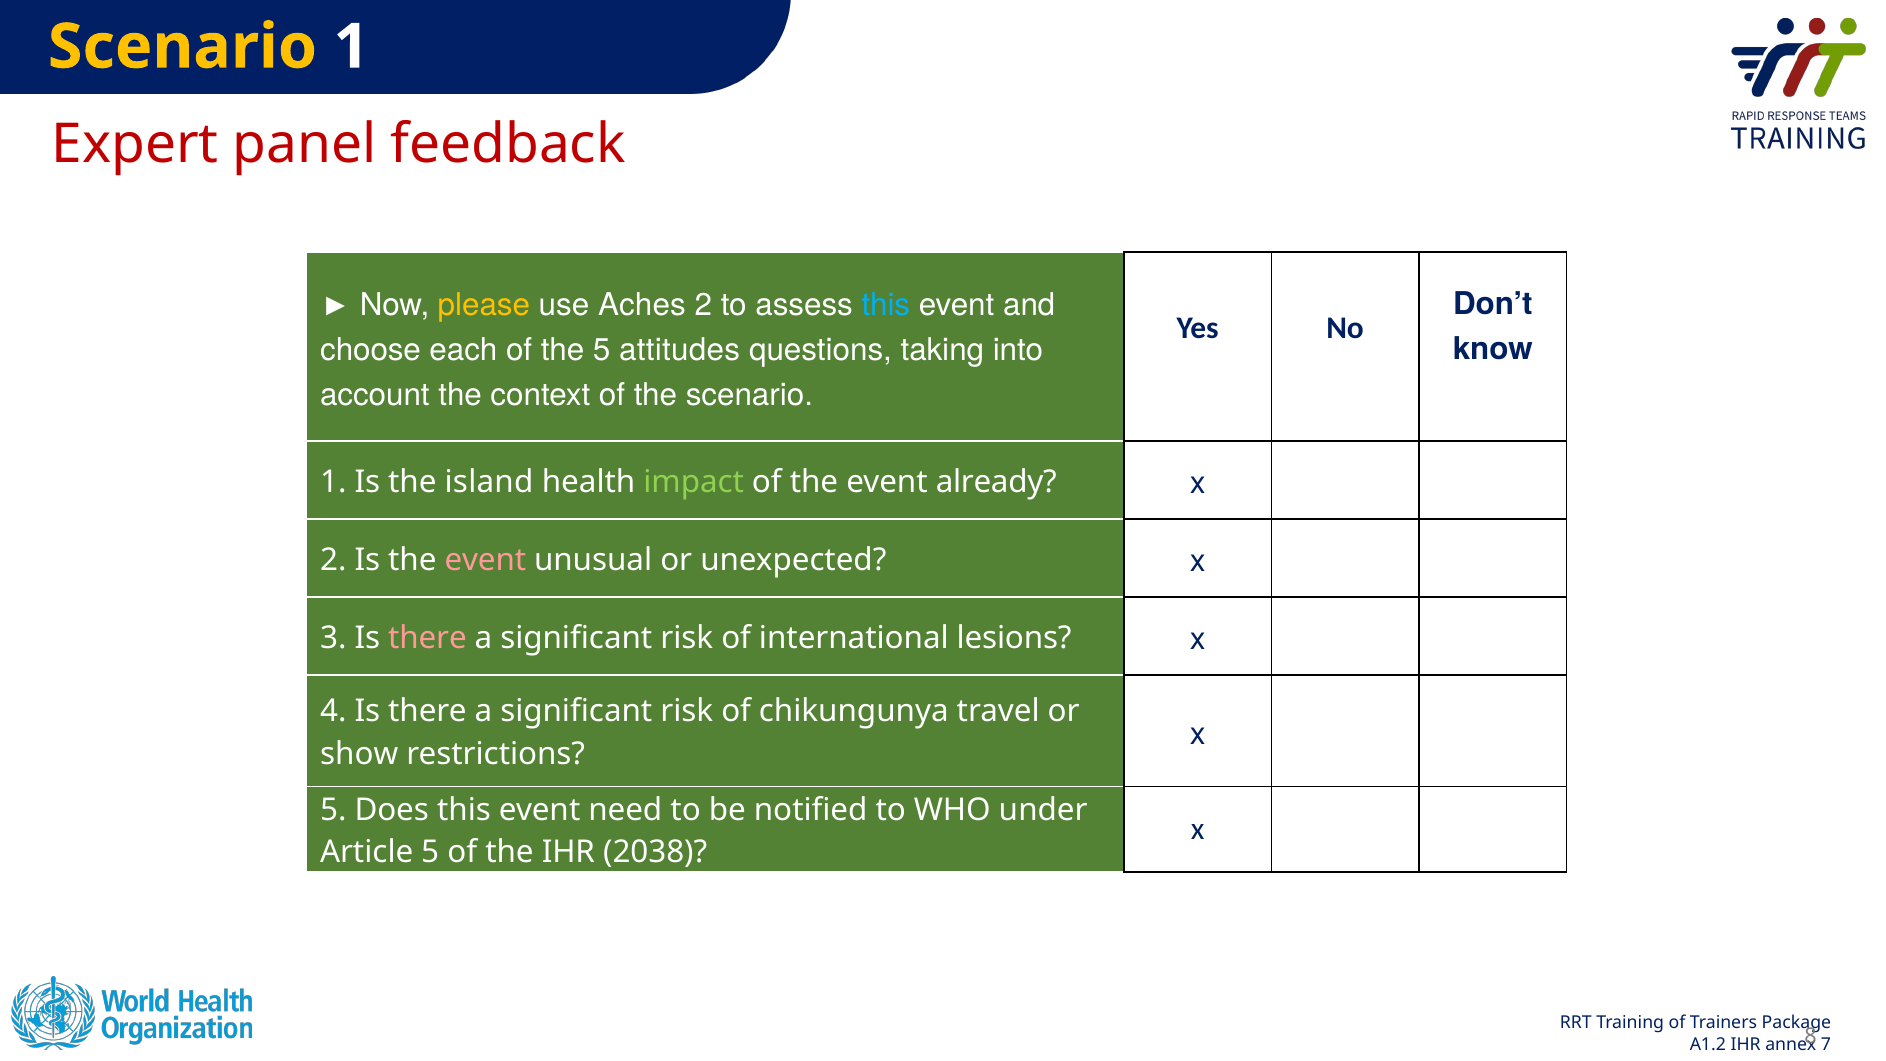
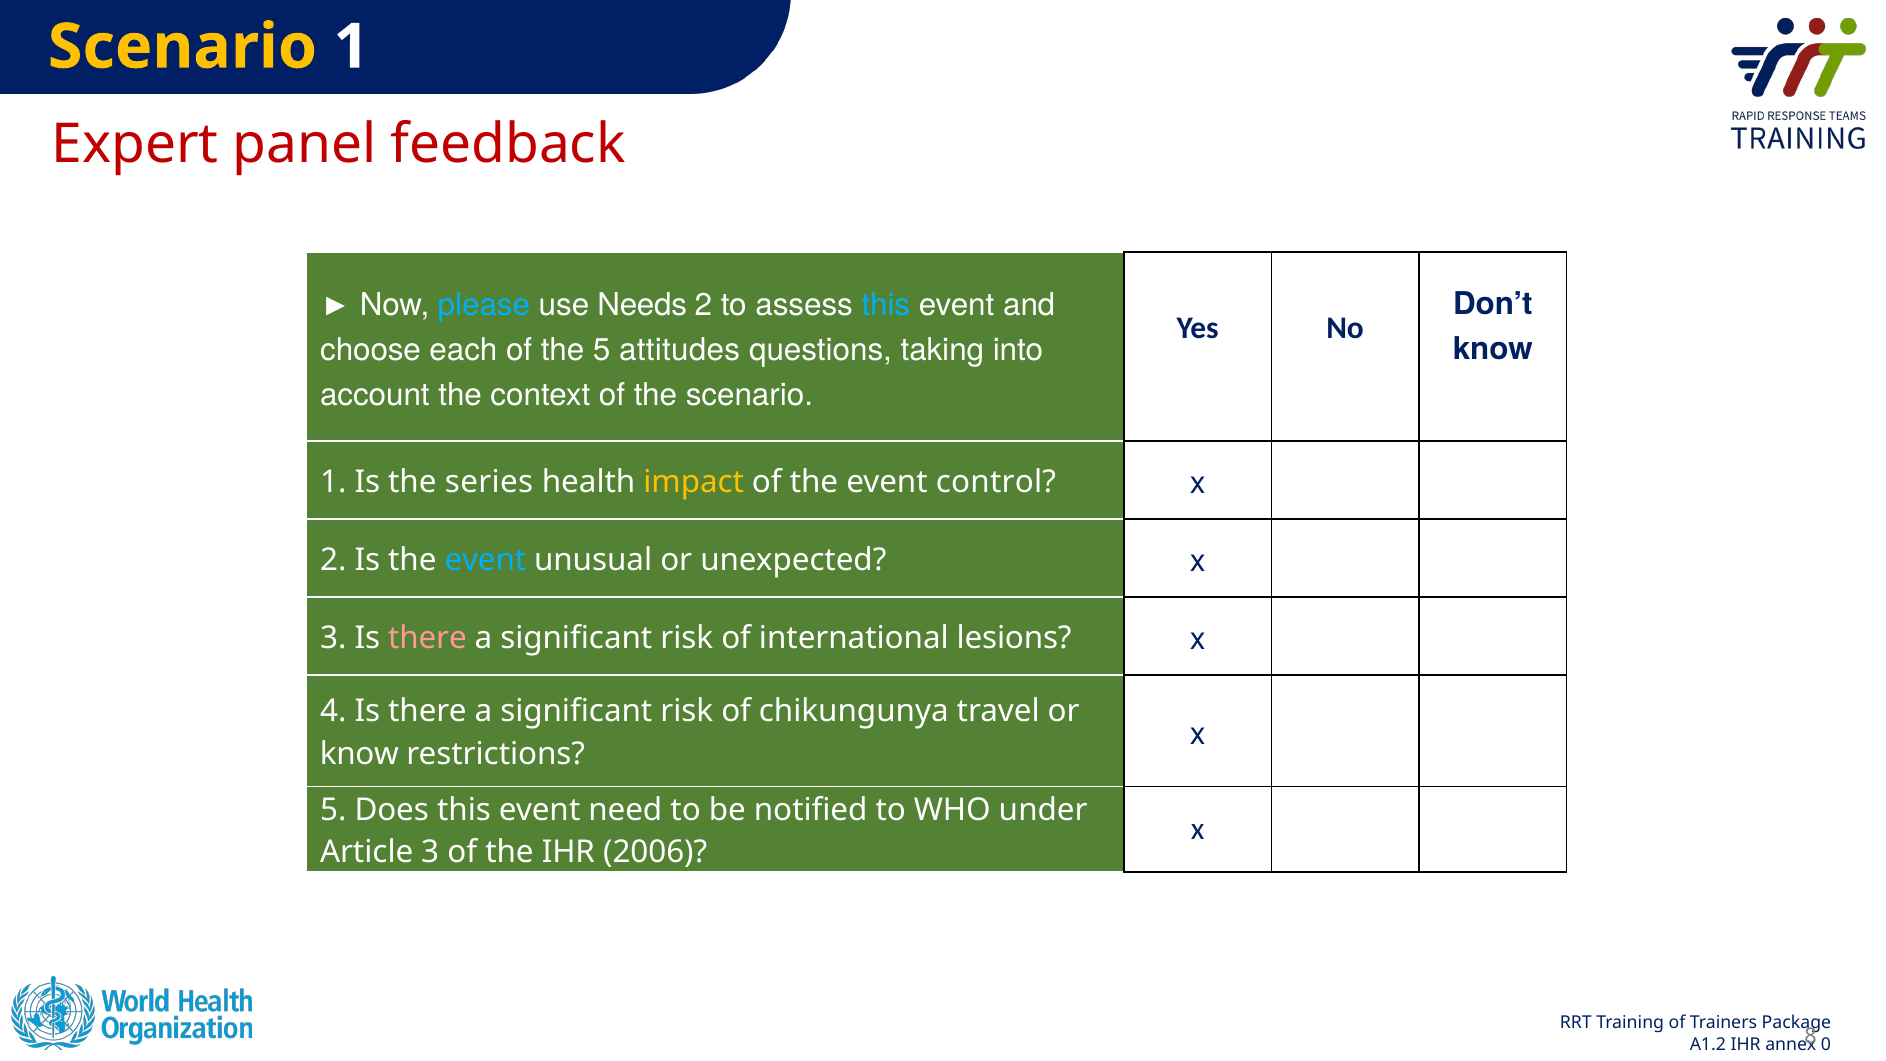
please colour: yellow -> light blue (484, 305)
Aches: Aches -> Needs (642, 305)
island: island -> series (489, 482)
impact colour: light green -> yellow (694, 482)
already: already -> control (996, 482)
event colour: pink -> light blue (485, 560)
show: show -> know (359, 754)
Article 5: 5 -> 3 (430, 852)
2038: 2038 -> 2006 (655, 852)
7: 7 -> 0 (1826, 1045)
